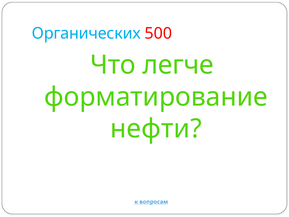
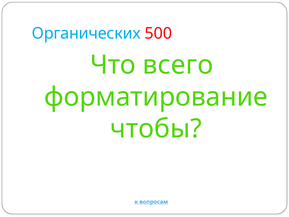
легче: легче -> всего (178, 65)
нефти: нефти -> чтобы (156, 129)
